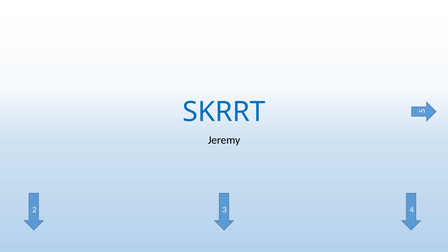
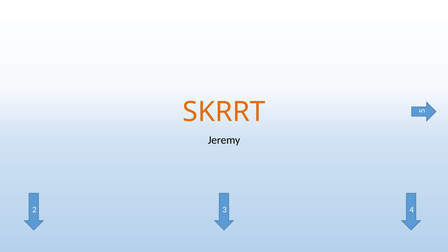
SKRRT colour: blue -> orange (224, 112)
